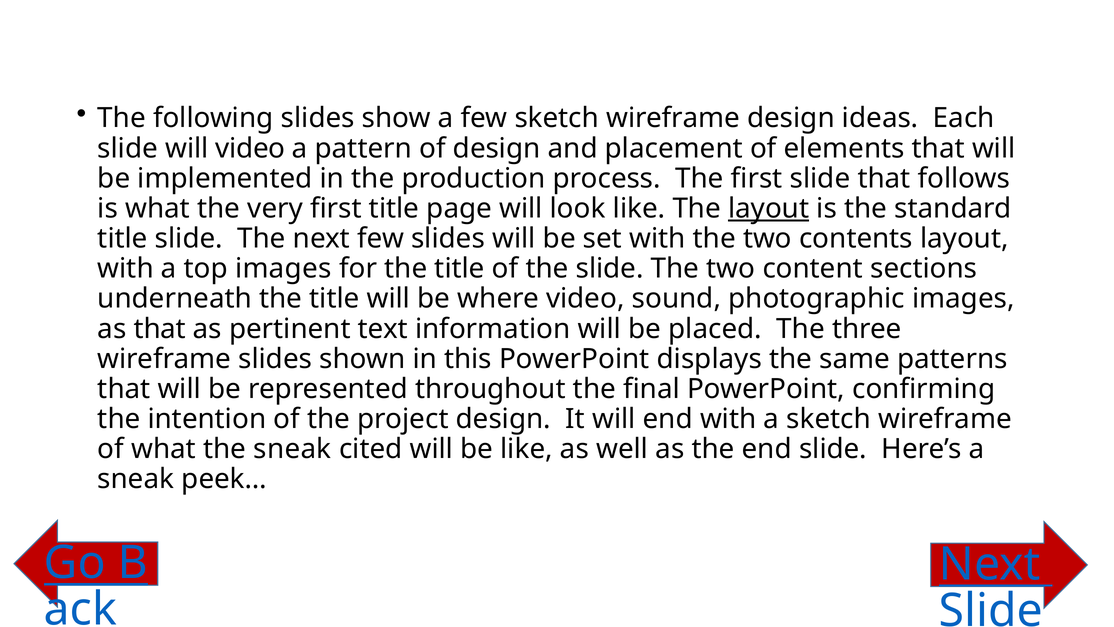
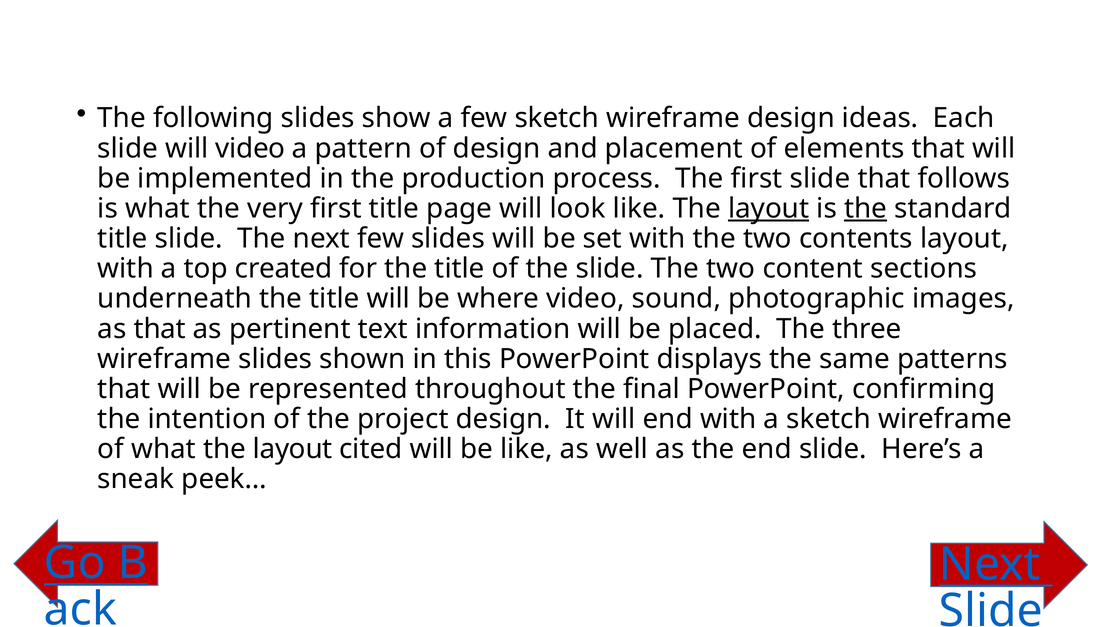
the underline: none -> present (866, 208)
top images: images -> created (284, 268)
what the sneak: sneak -> layout (293, 449)
